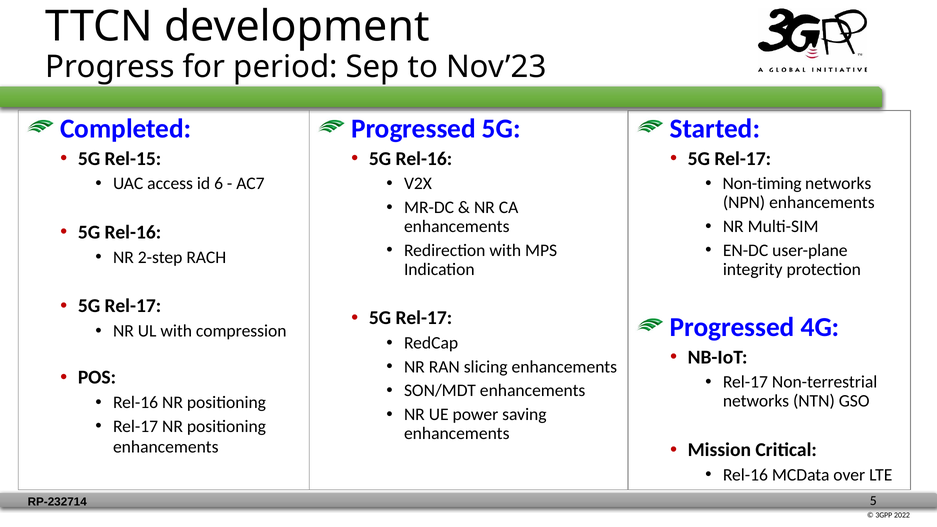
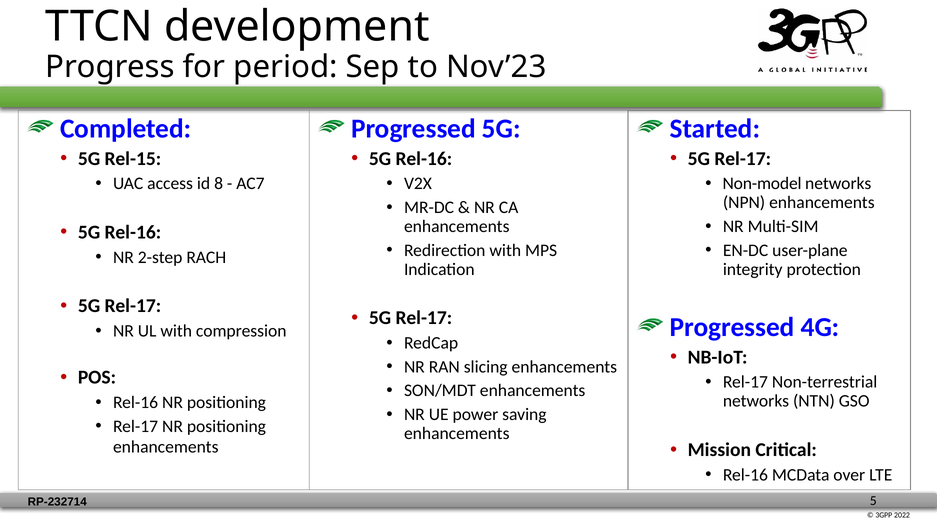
6: 6 -> 8 (219, 184)
Non-timing: Non-timing -> Non-model (762, 184)
